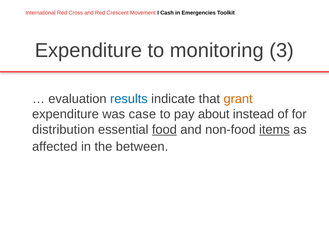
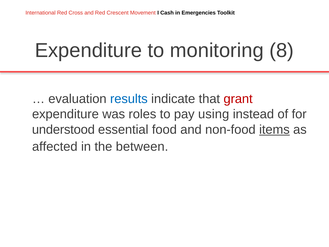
3: 3 -> 8 (282, 50)
grant colour: orange -> red (238, 99)
case: case -> roles (142, 114)
about: about -> using (214, 114)
distribution: distribution -> understood (63, 129)
food underline: present -> none (164, 129)
